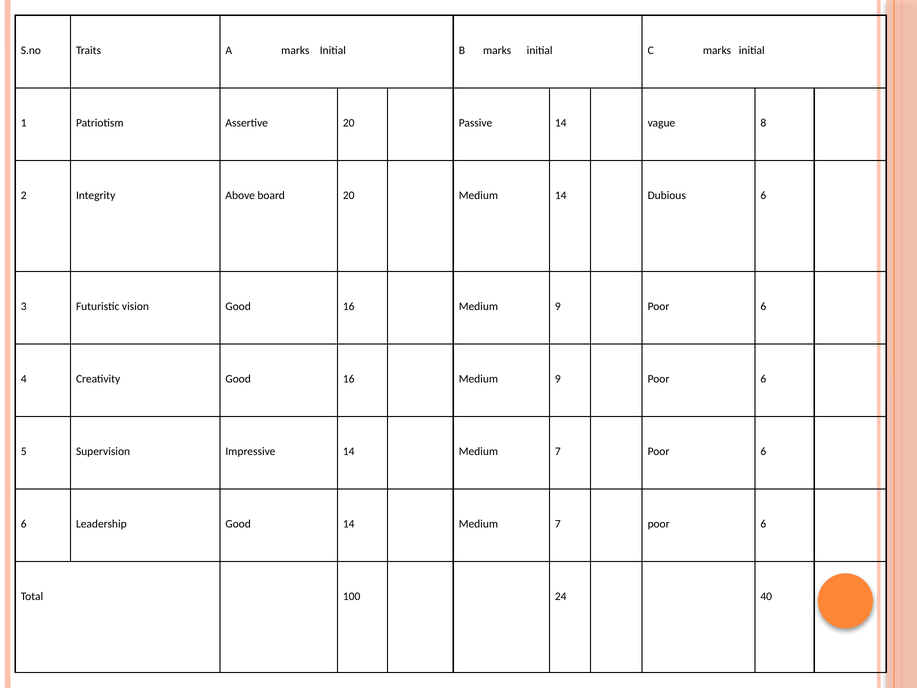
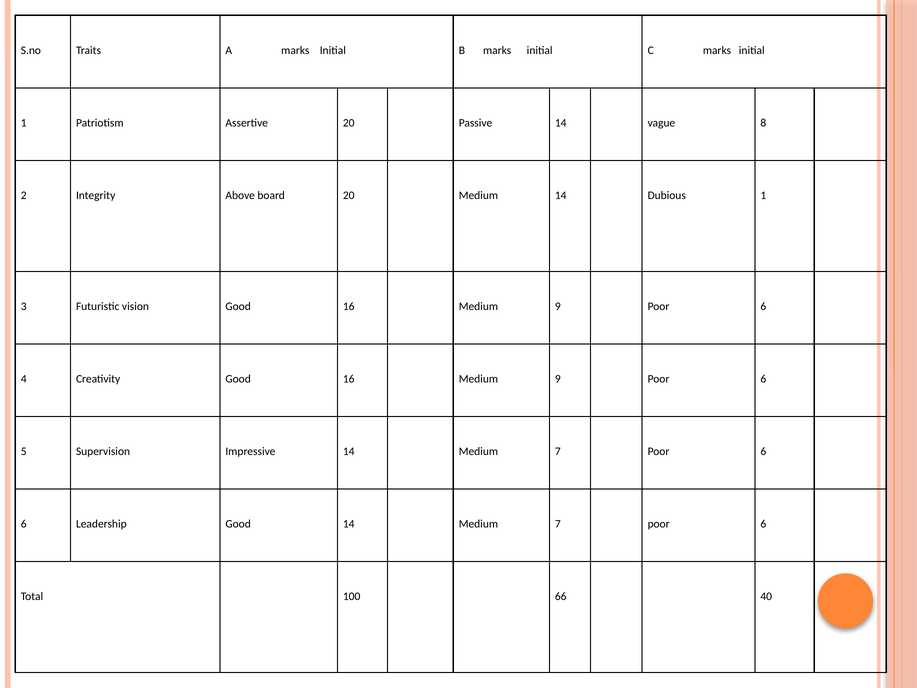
Dubious 6: 6 -> 1 (763, 195)
24: 24 -> 66 (561, 596)
